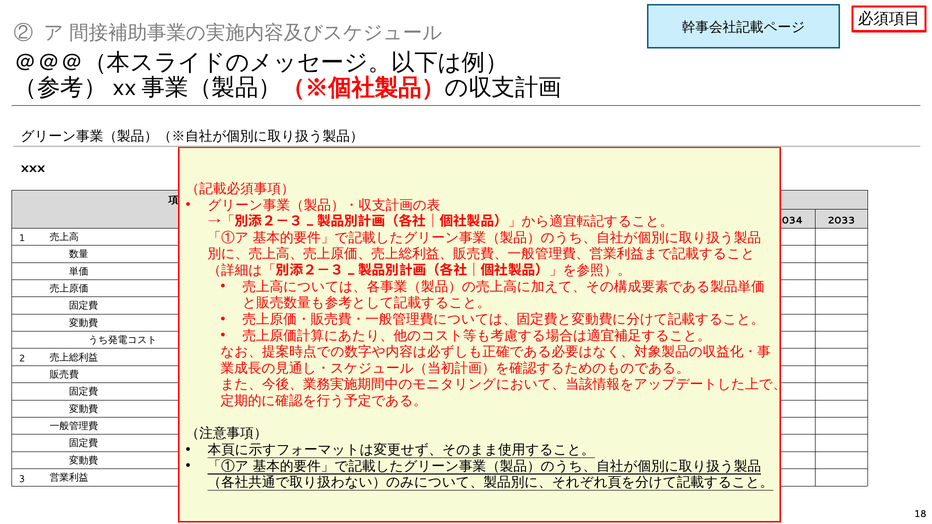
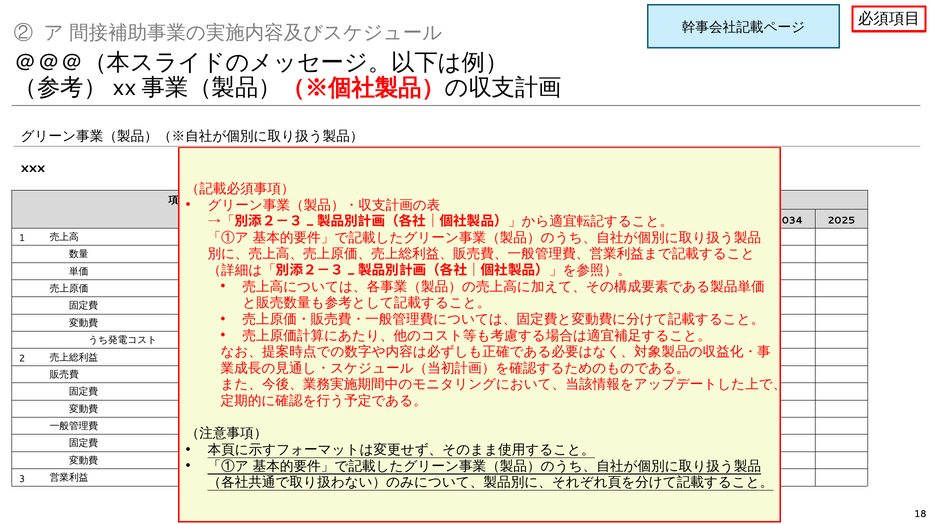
2033: 2033 -> 2025 (841, 220)
